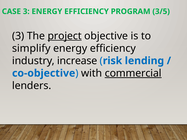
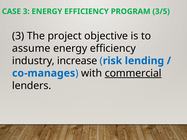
project underline: present -> none (65, 36)
simplify: simplify -> assume (31, 48)
co-objective: co-objective -> co-manages (44, 73)
